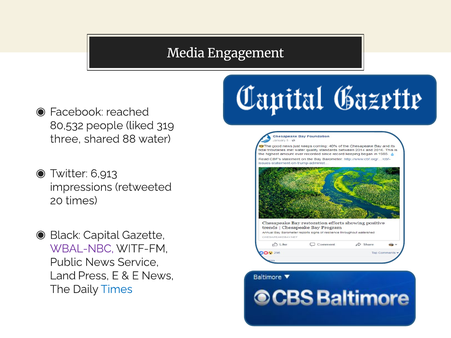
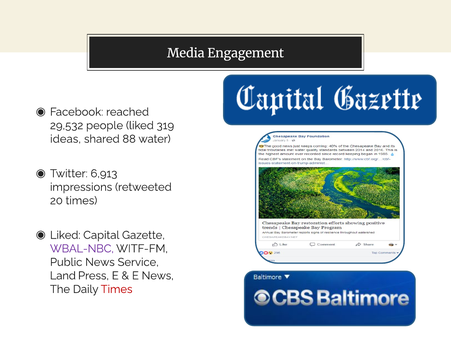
80,532: 80,532 -> 29,532 (67, 126)
three: three -> ideas (66, 139)
Black: Black -> Liked (65, 235)
Times colour: blue -> red (117, 289)
